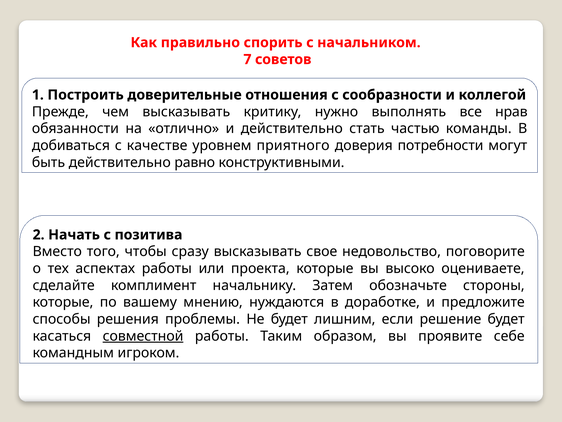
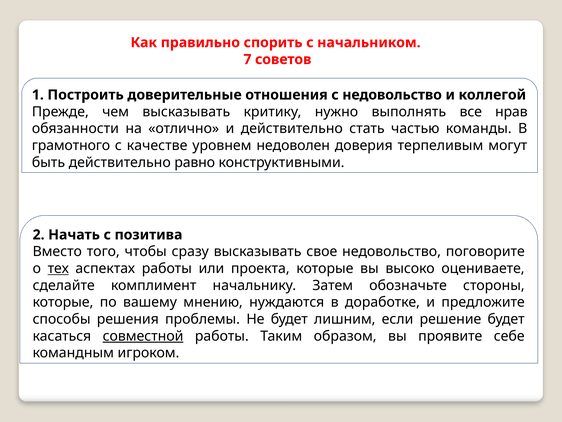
с сообразности: сообразности -> недовольство (392, 95)
добиваться: добиваться -> грамотного (71, 145)
приятного: приятного -> недоволен (293, 145)
потребности: потребности -> терпеливым (440, 145)
тех underline: none -> present (58, 268)
